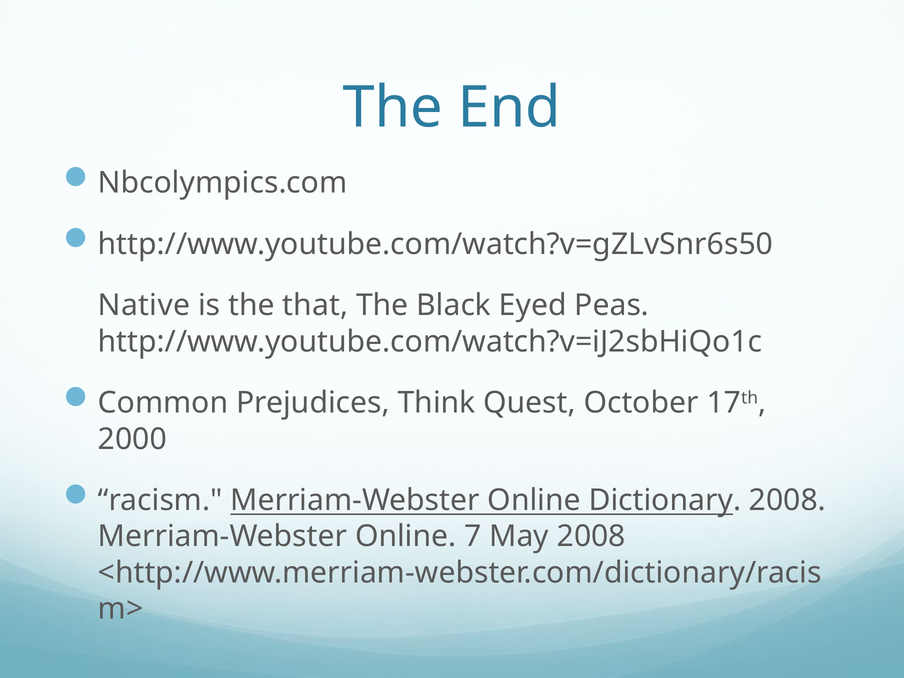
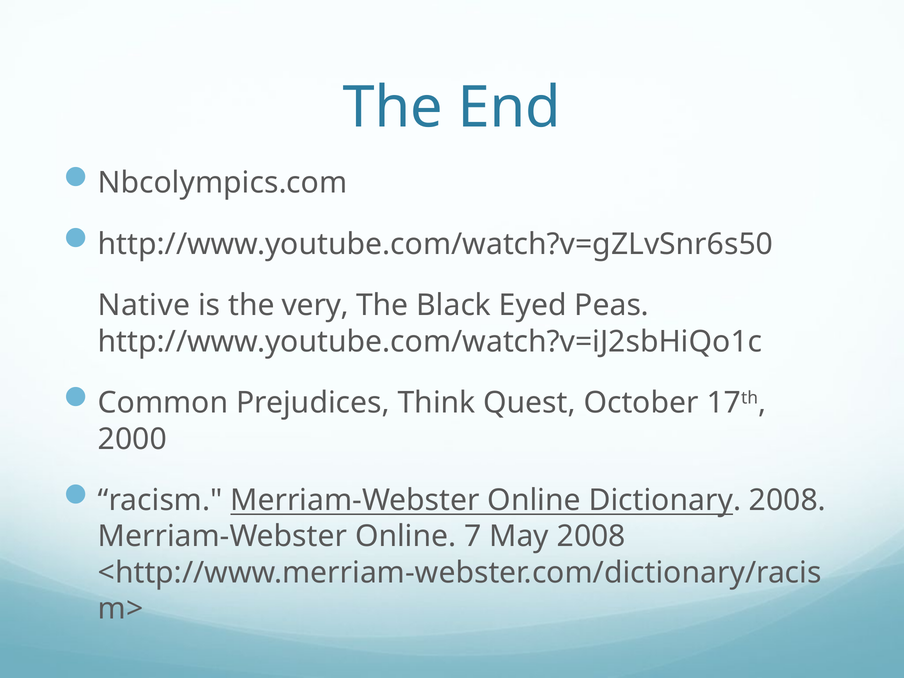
that: that -> very (315, 305)
